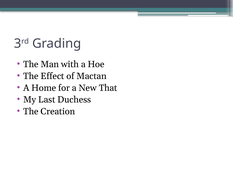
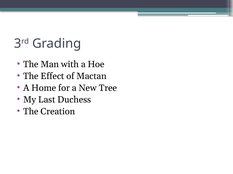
That: That -> Tree (108, 88)
